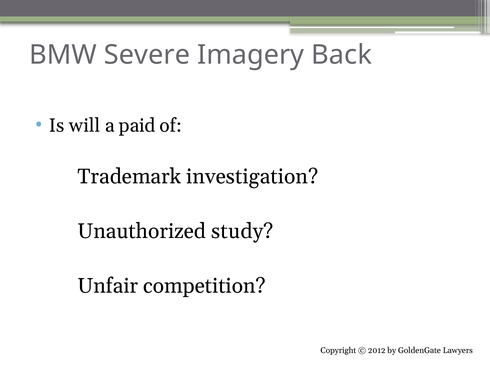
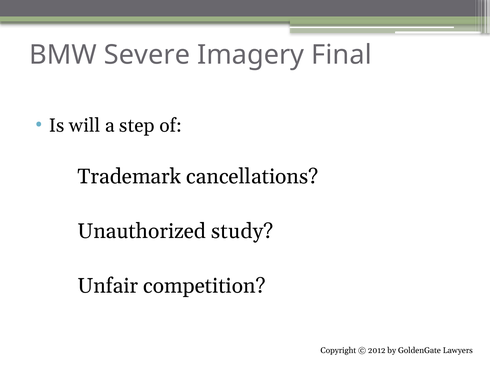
Back: Back -> Final (342, 55)
paid: paid -> step (137, 126)
investigation: investigation -> cancellations (252, 177)
